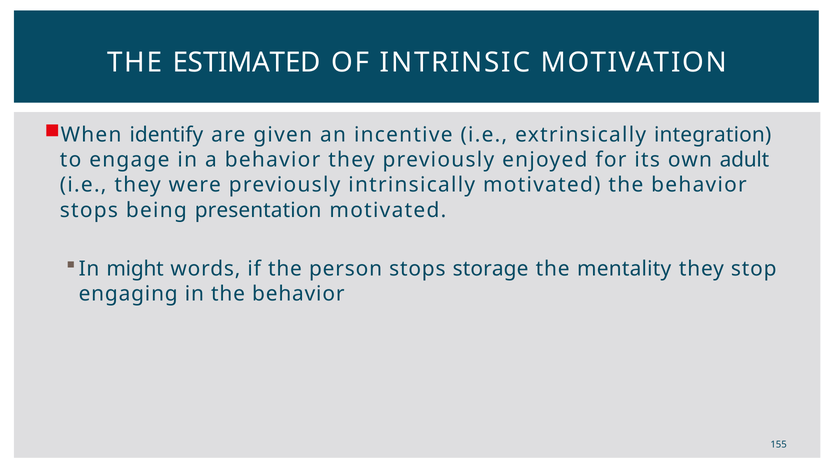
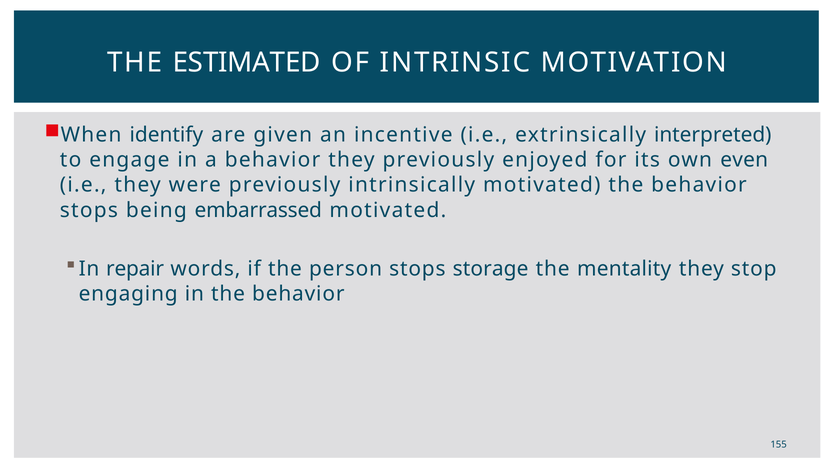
integration: integration -> interpreted (713, 135)
adult: adult -> even (744, 160)
presentation: presentation -> embarrassed (258, 210)
might: might -> repair (135, 268)
